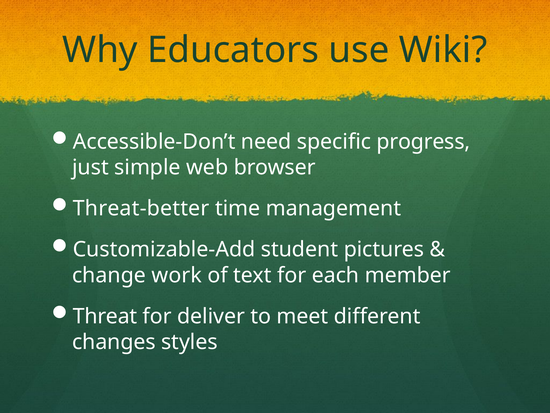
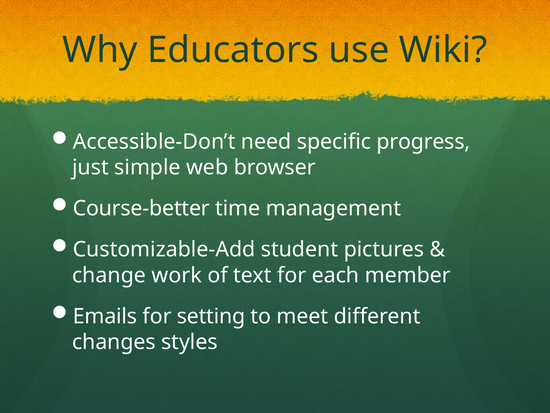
Threat-better: Threat-better -> Course-better (141, 208)
Threat: Threat -> Emails (105, 316)
deliver: deliver -> setting (211, 316)
